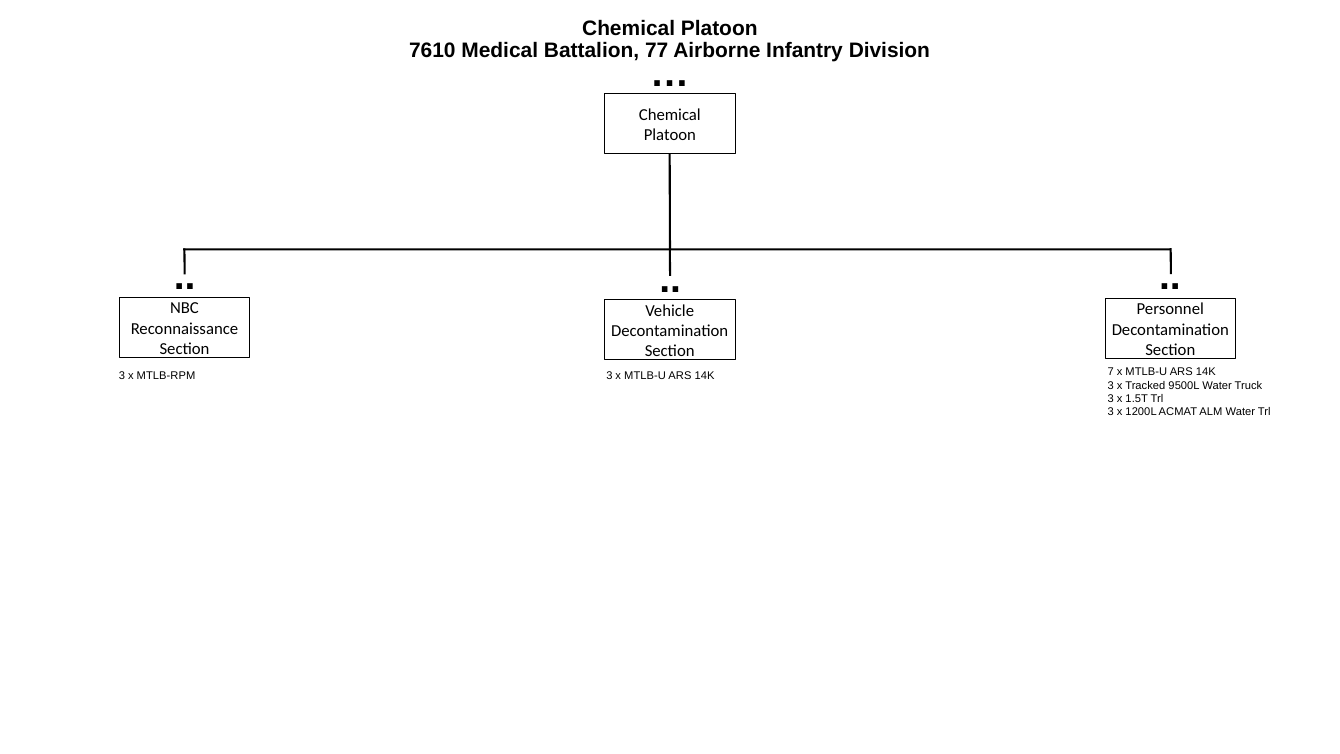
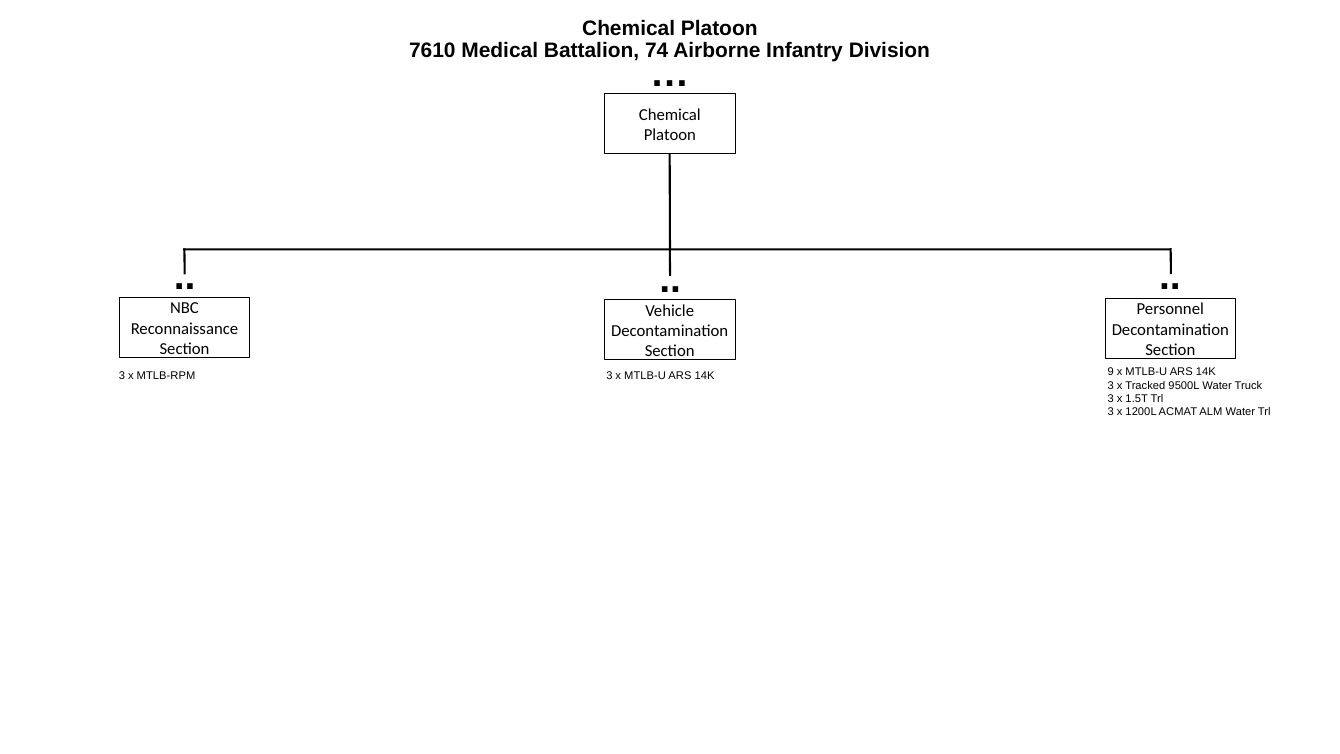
77: 77 -> 74 (657, 51)
7: 7 -> 9 (1111, 372)
